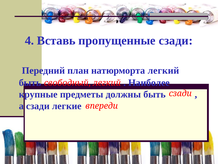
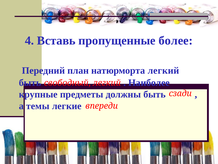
пропущенные сзади: сзади -> более (176, 41)
а сзади: сзади -> темы (38, 106)
